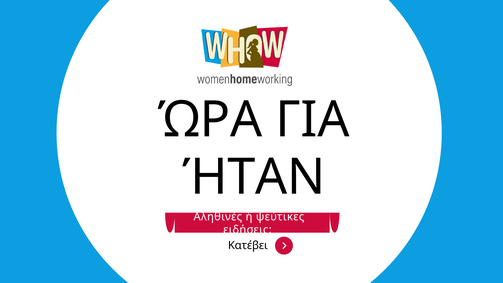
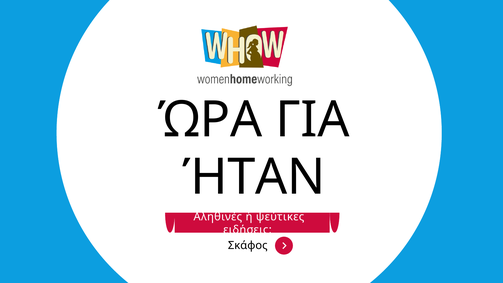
Κατέβει: Κατέβει -> Σκάφος (248, 245)
